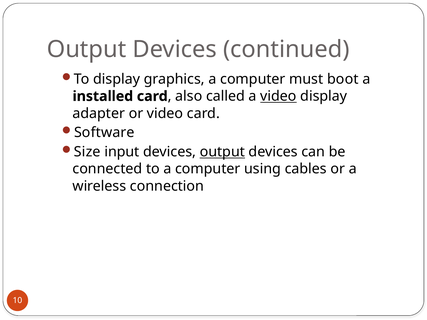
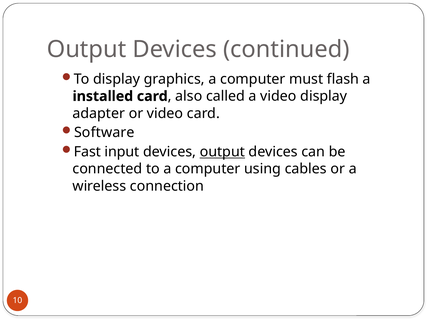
boot: boot -> flash (343, 79)
video underline: present -> none (278, 96)
Size: Size -> Fast (87, 152)
